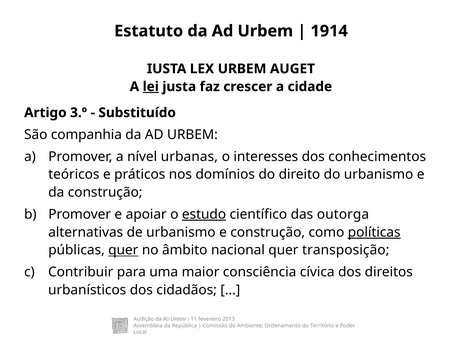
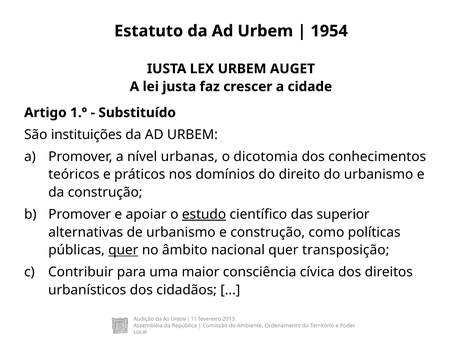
1914: 1914 -> 1954 (329, 31)
lei underline: present -> none (151, 87)
3.º: 3.º -> 1.º (79, 113)
companhia: companhia -> instituições (86, 135)
interesses: interesses -> dicotomia (266, 157)
outorga: outorga -> superior (343, 215)
políticas underline: present -> none (374, 233)
